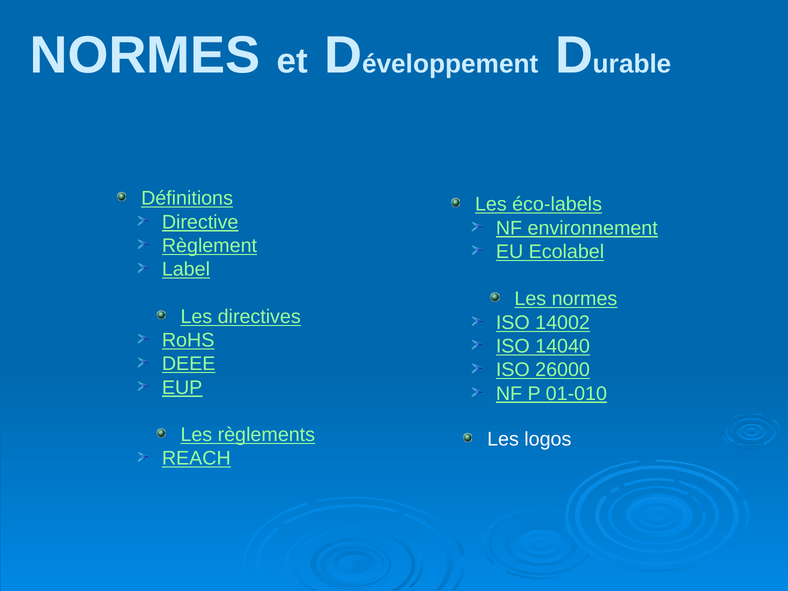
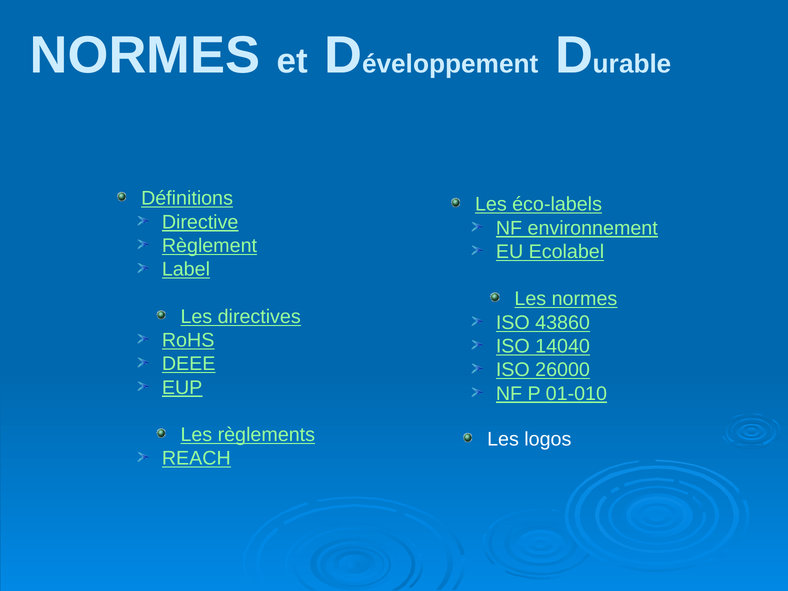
14002: 14002 -> 43860 (563, 323)
